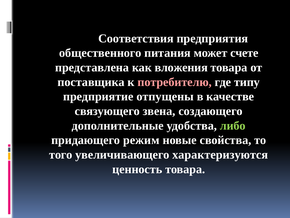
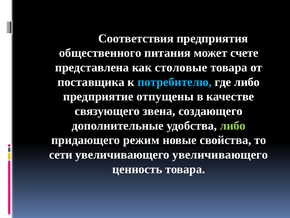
вложения: вложения -> столовые (181, 67)
потребителю colour: pink -> light blue (175, 82)
где типу: типу -> либо (247, 82)
того: того -> сети (61, 154)
увеличивающего характеризуются: характеризуются -> увеличивающего (220, 154)
